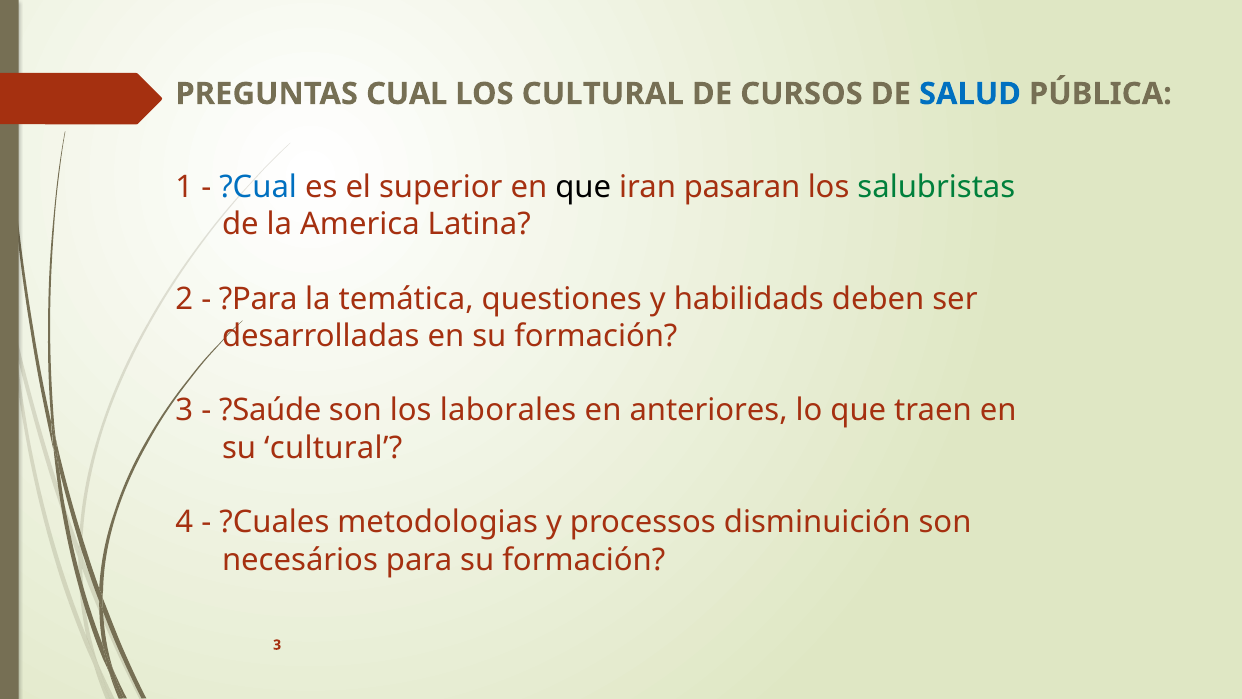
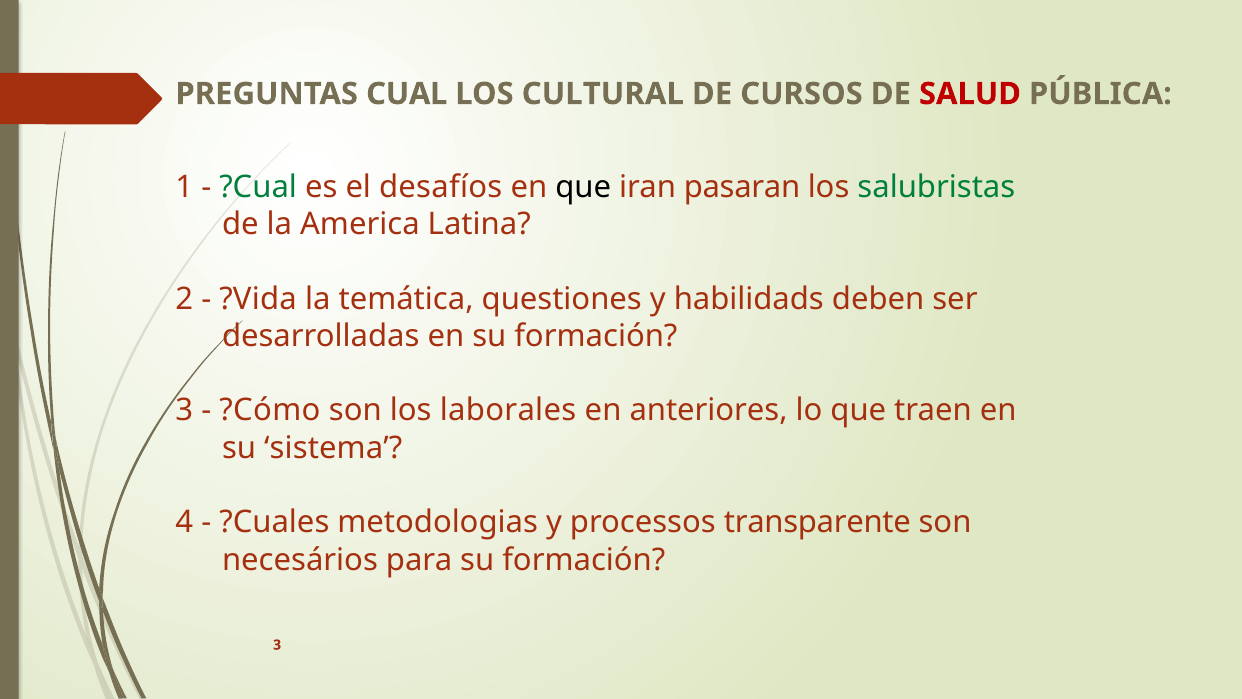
SALUD colour: blue -> red (970, 94)
?Cual colour: blue -> green (258, 187)
superior: superior -> desafíos (441, 187)
?Para: ?Para -> ?Vida (258, 299)
?Saúde: ?Saúde -> ?Cómo (270, 410)
su cultural: cultural -> sistema (333, 448)
disminuición: disminuición -> transparente (817, 522)
